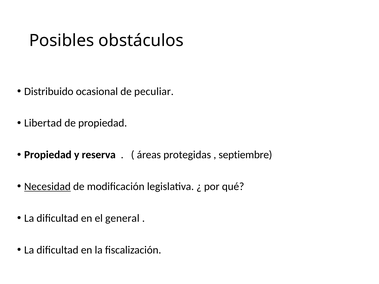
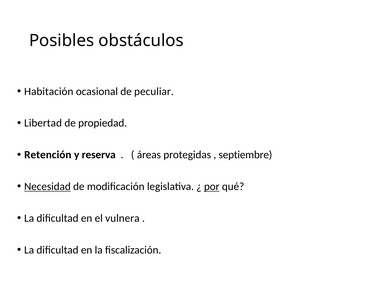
Distribuido: Distribuido -> Habitación (49, 91)
Propiedad: Propiedad -> Retención (48, 155)
por underline: none -> present (212, 187)
general: general -> vulnera (122, 218)
